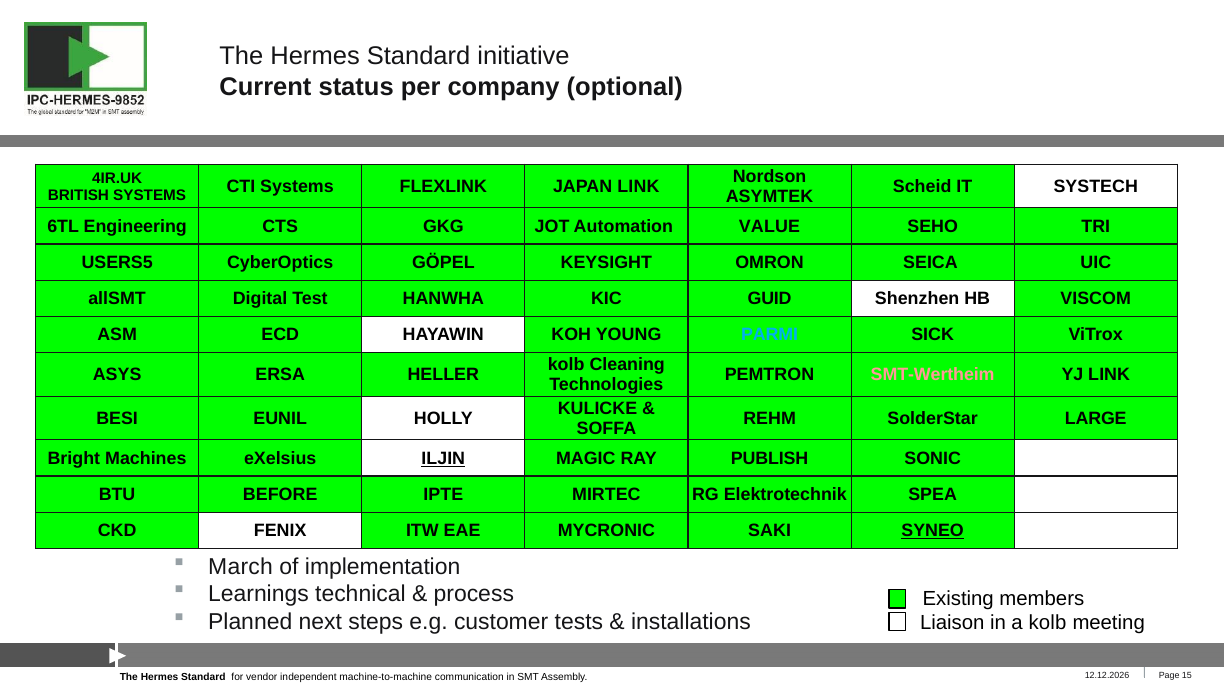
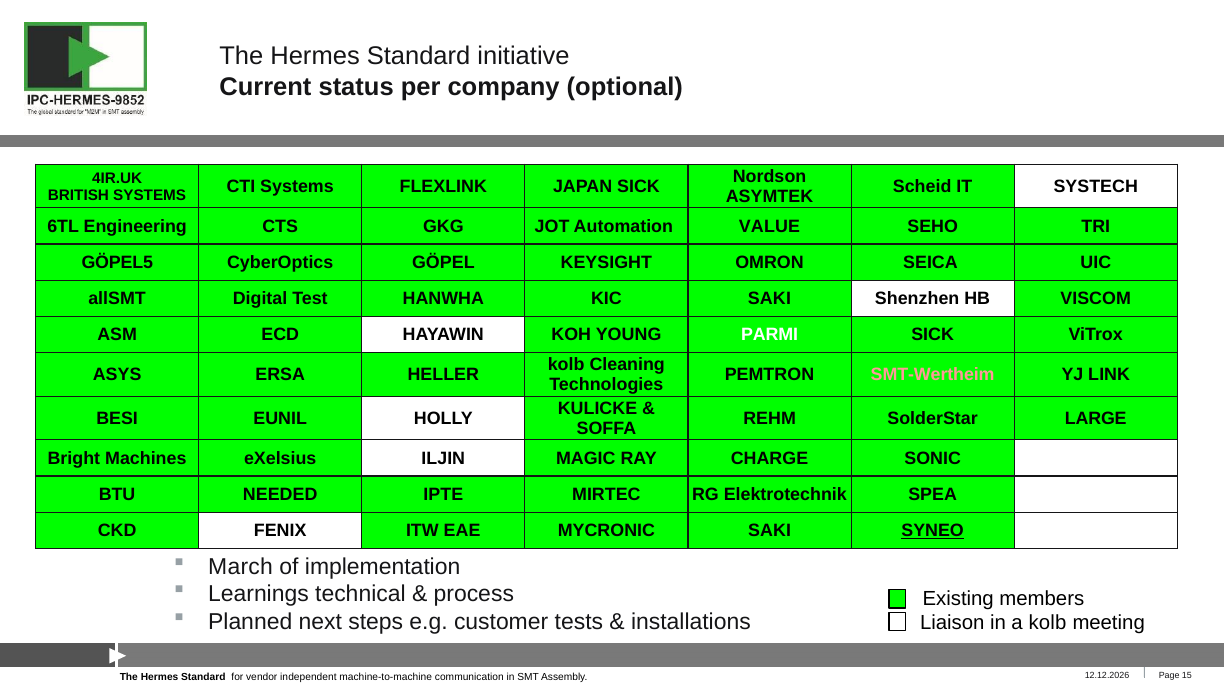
JAPAN LINK: LINK -> SICK (639, 187)
USERS5: USERS5 -> GÖPEL5 (117, 263)
KIC GUID: GUID -> SAKI (769, 299)
PARMI colour: light blue -> white (770, 335)
ILJIN underline: present -> none (443, 458)
PUBLISH: PUBLISH -> CHARGE (769, 458)
BEFORE: BEFORE -> NEEDED (280, 494)
